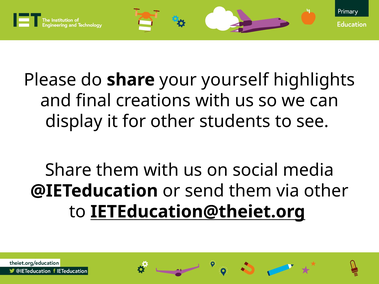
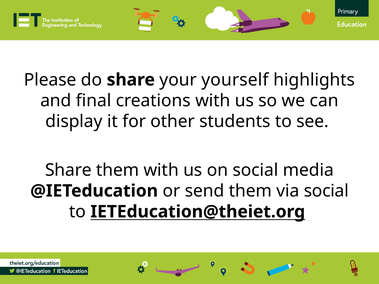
via other: other -> social (326, 191)
